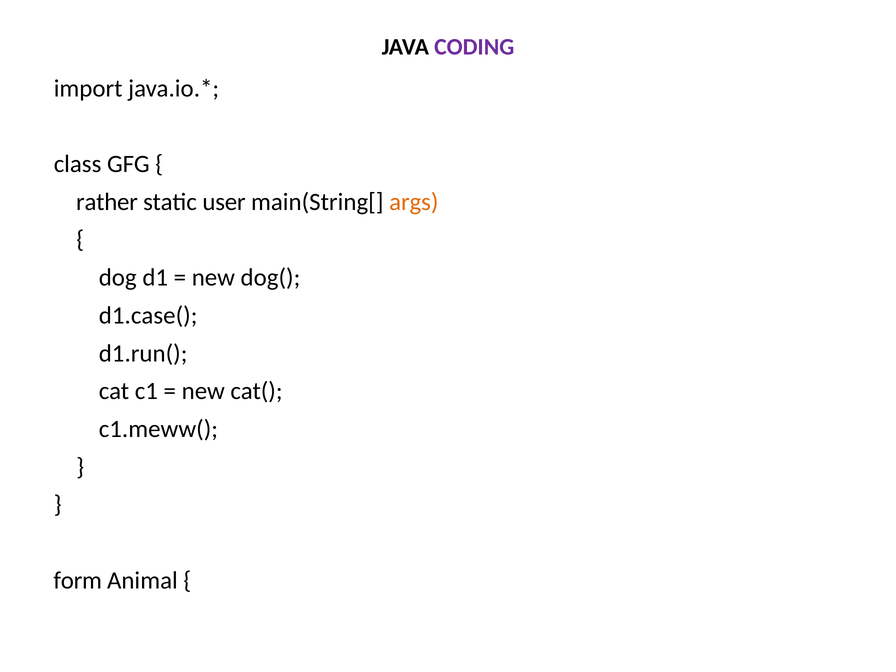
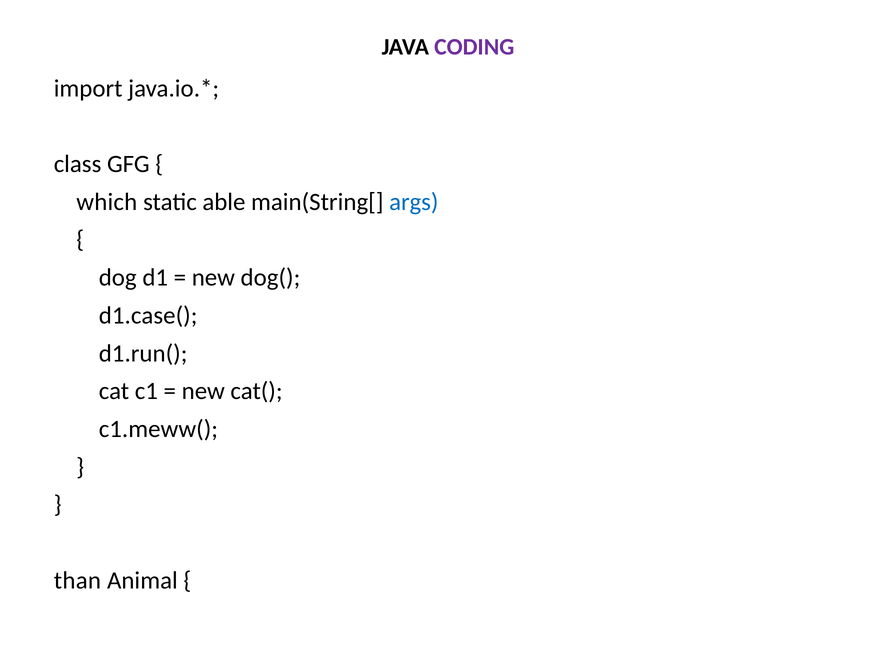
rather: rather -> which (107, 202)
user: user -> able (224, 202)
args colour: orange -> blue (414, 202)
form: form -> than (77, 580)
